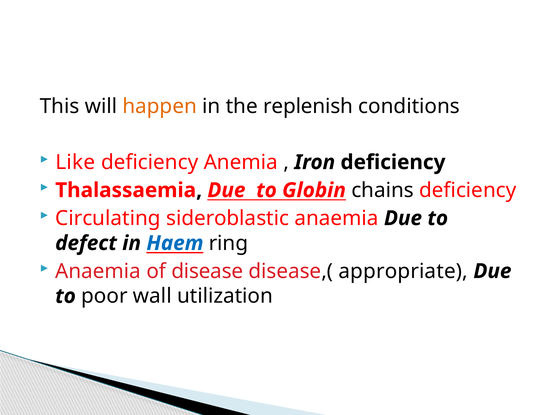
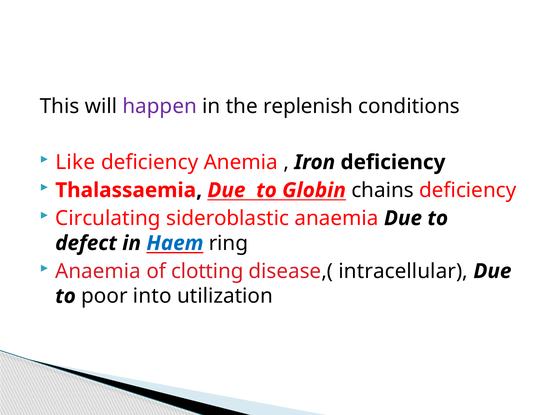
happen colour: orange -> purple (160, 106)
disease: disease -> clotting (207, 271)
appropriate: appropriate -> intracellular (403, 271)
wall: wall -> into (152, 296)
